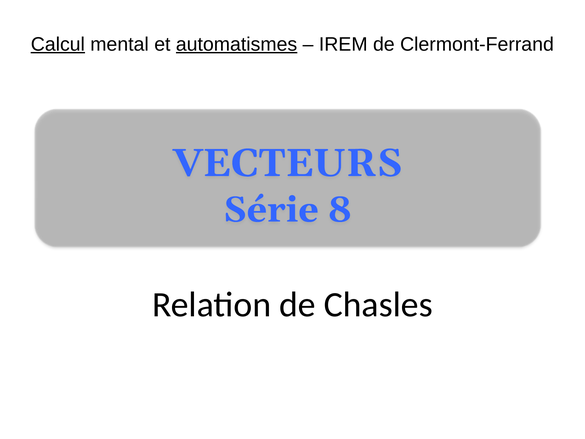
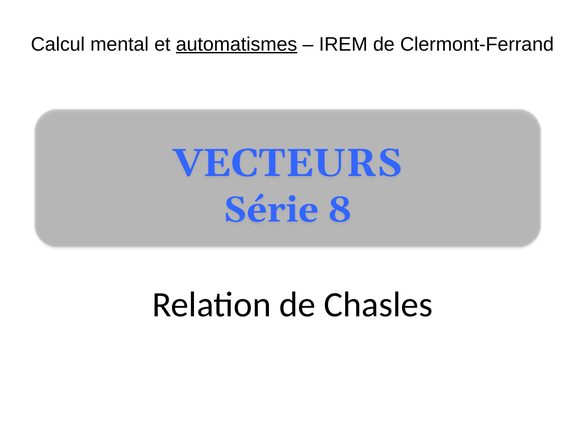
Calcul underline: present -> none (58, 44)
